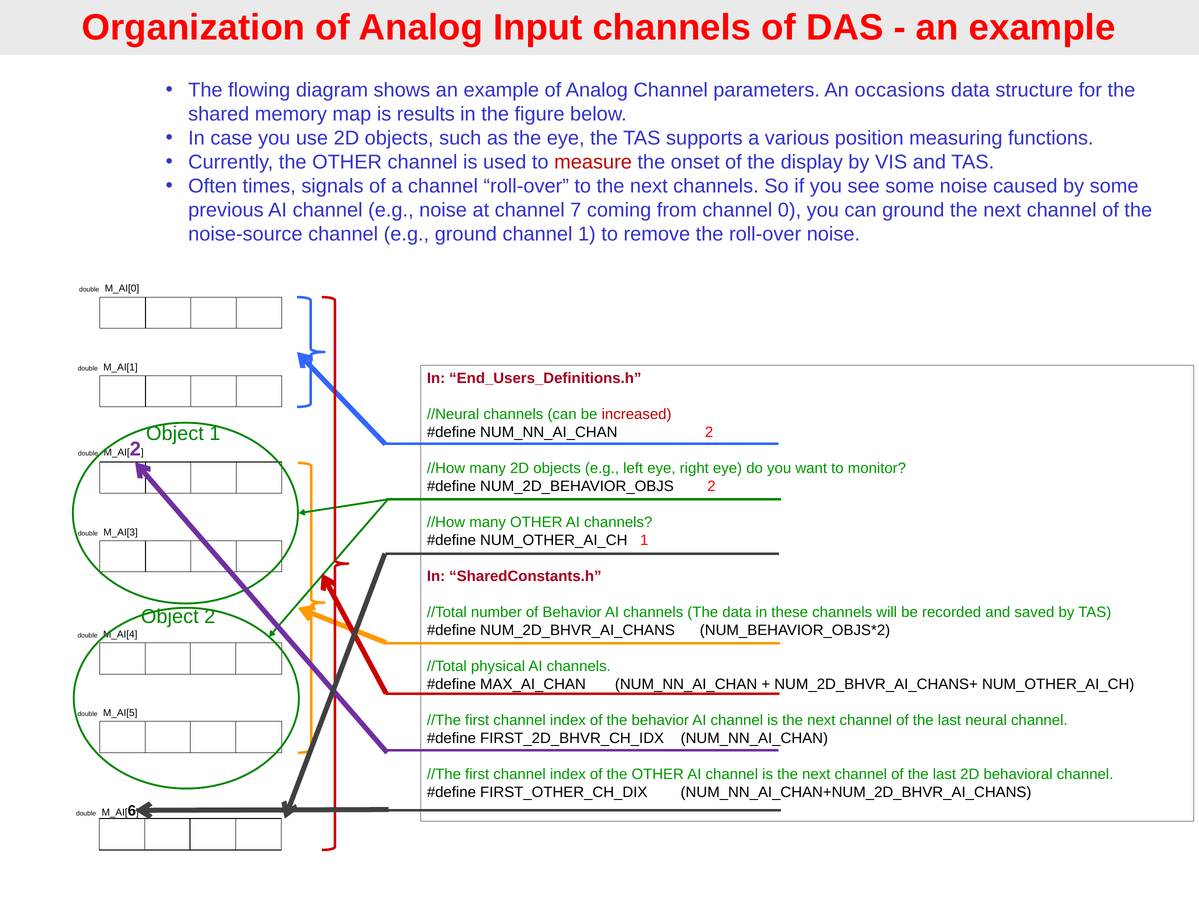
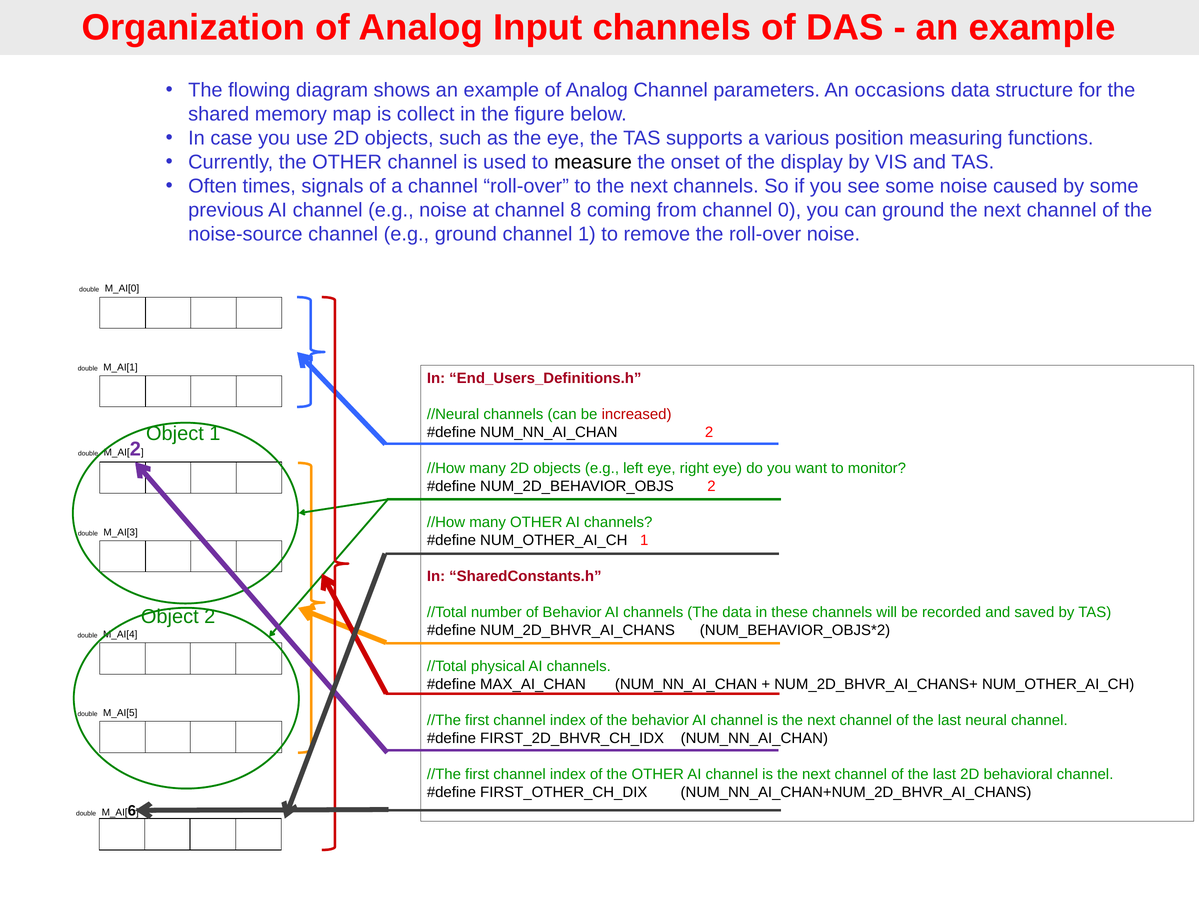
results: results -> collect (426, 114)
measure colour: red -> black (593, 162)
7: 7 -> 8 (576, 210)
